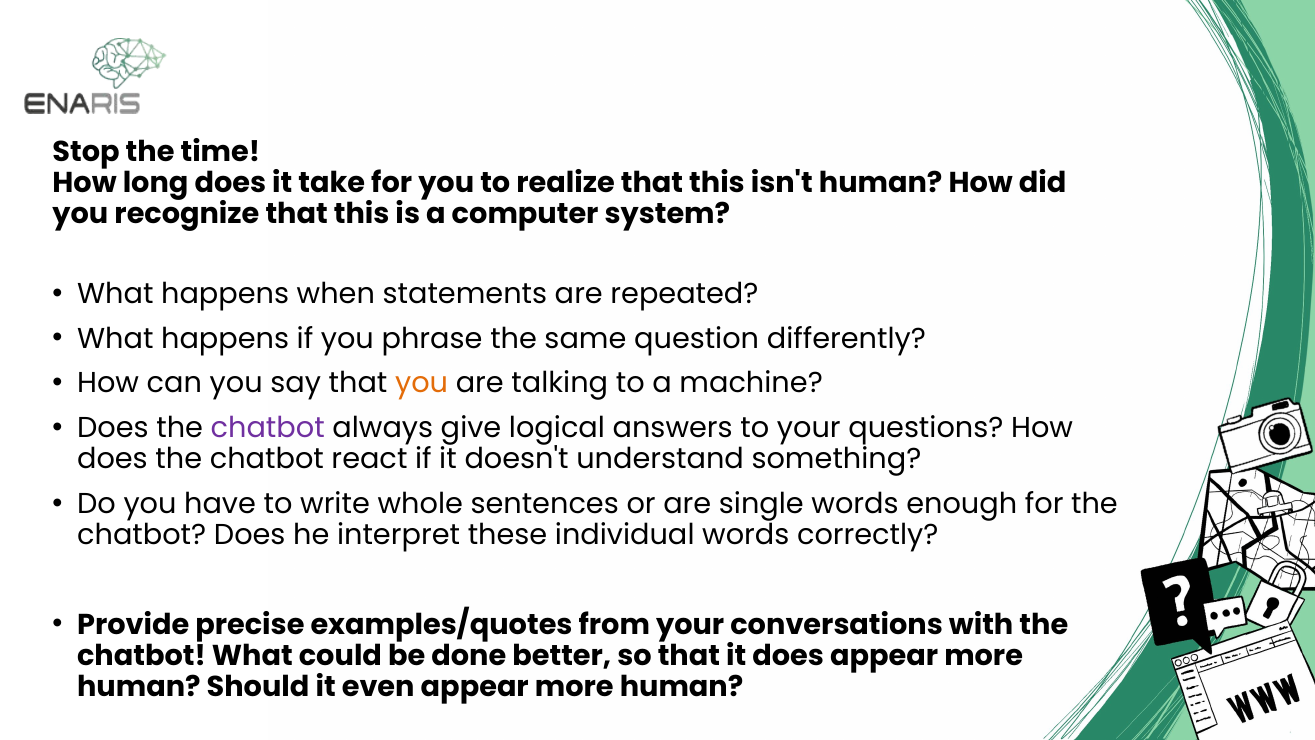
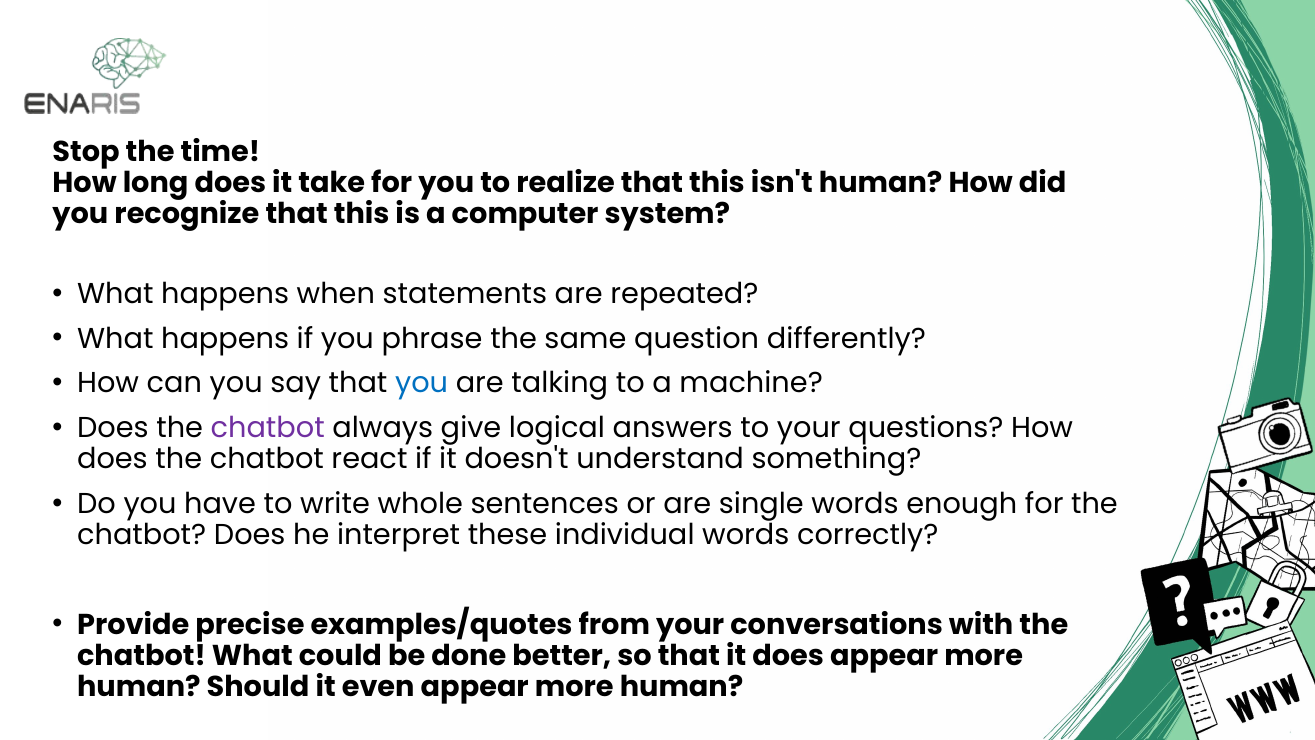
you colour: orange -> blue (422, 383)
